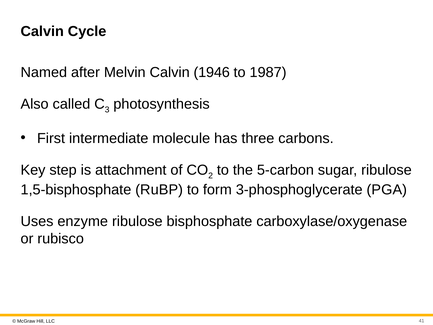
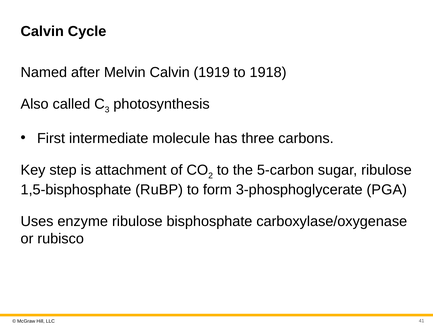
1946: 1946 -> 1919 (212, 72)
1987: 1987 -> 1918 (268, 72)
